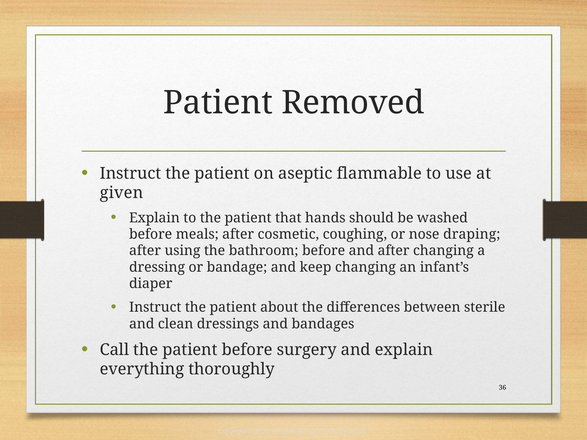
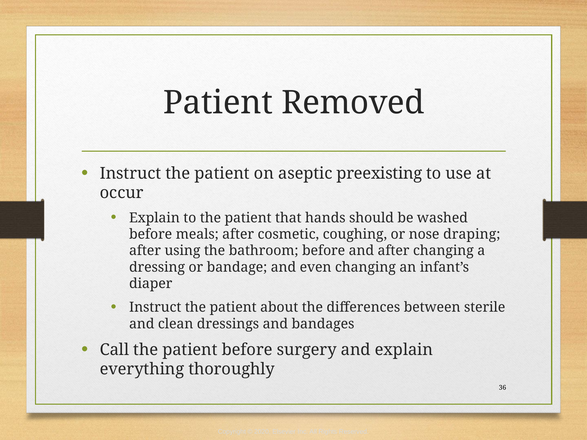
flammable: flammable -> preexisting (379, 174)
given: given -> occur (122, 193)
keep: keep -> even (316, 267)
